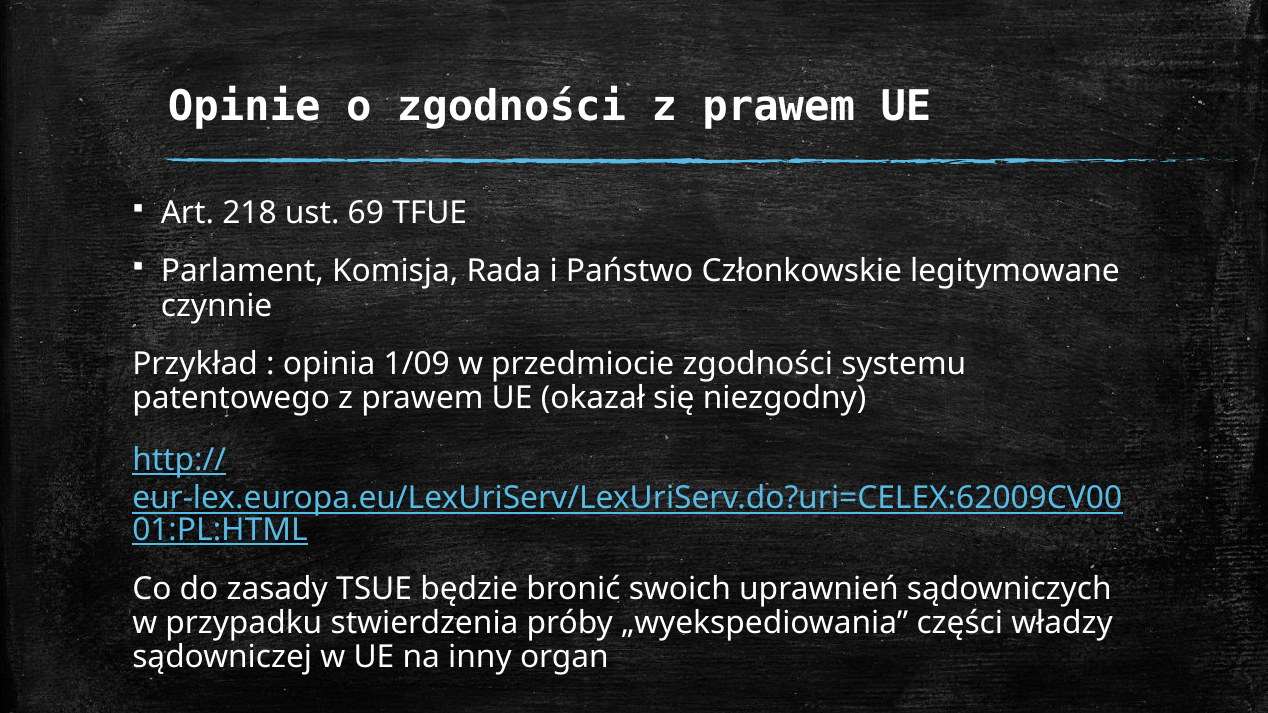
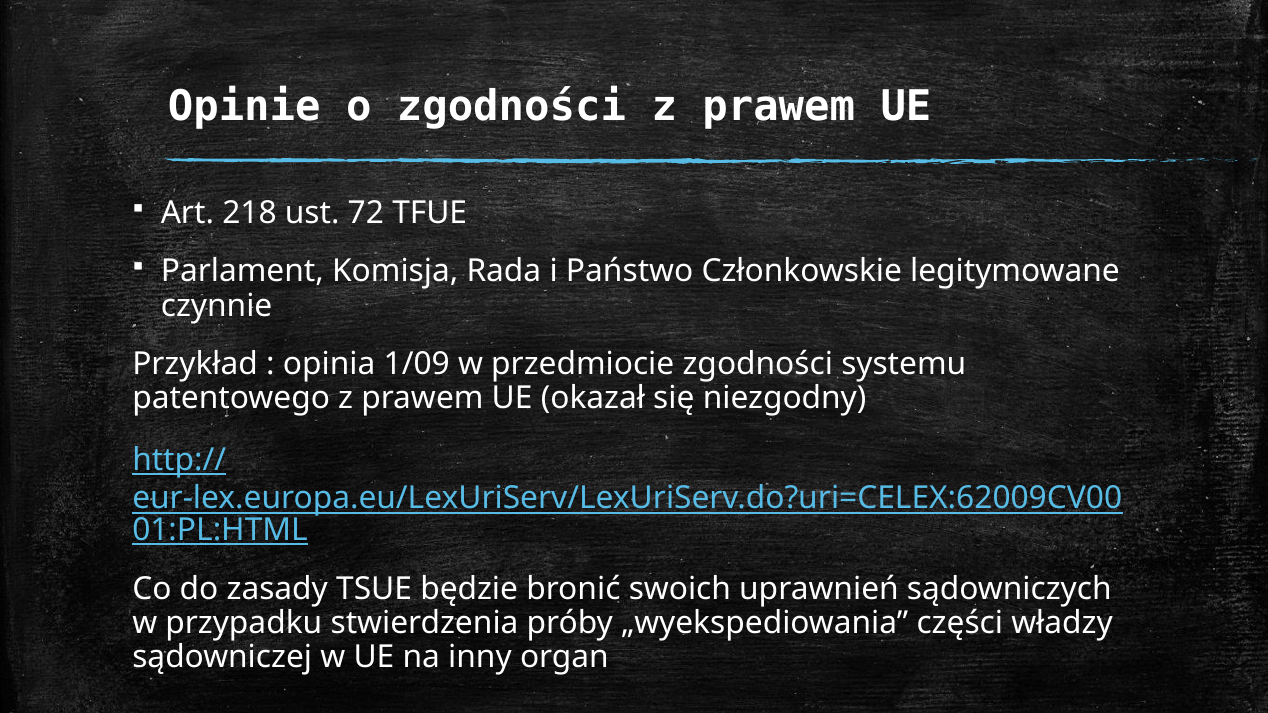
69: 69 -> 72 (366, 214)
